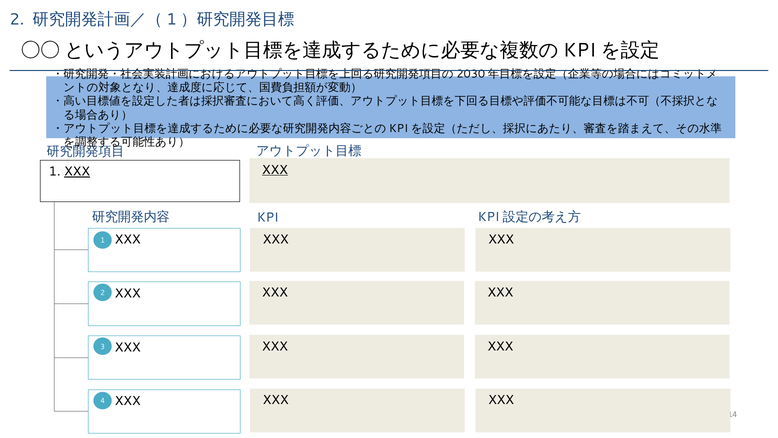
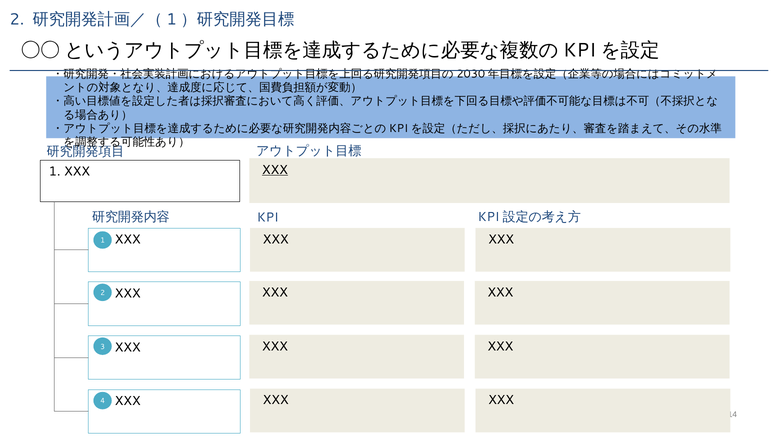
XXX underline: present -> none (77, 171)
